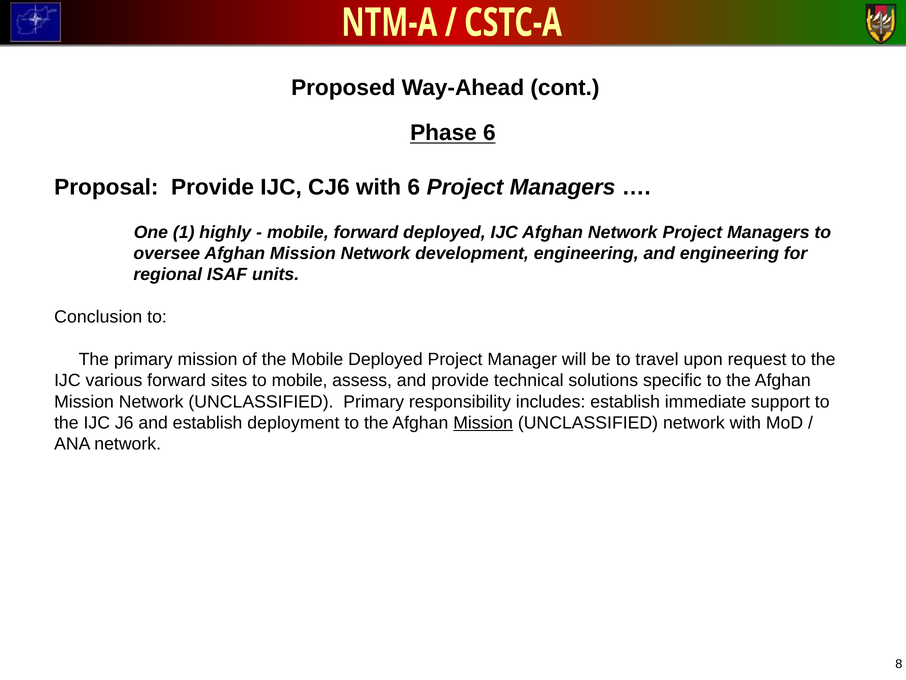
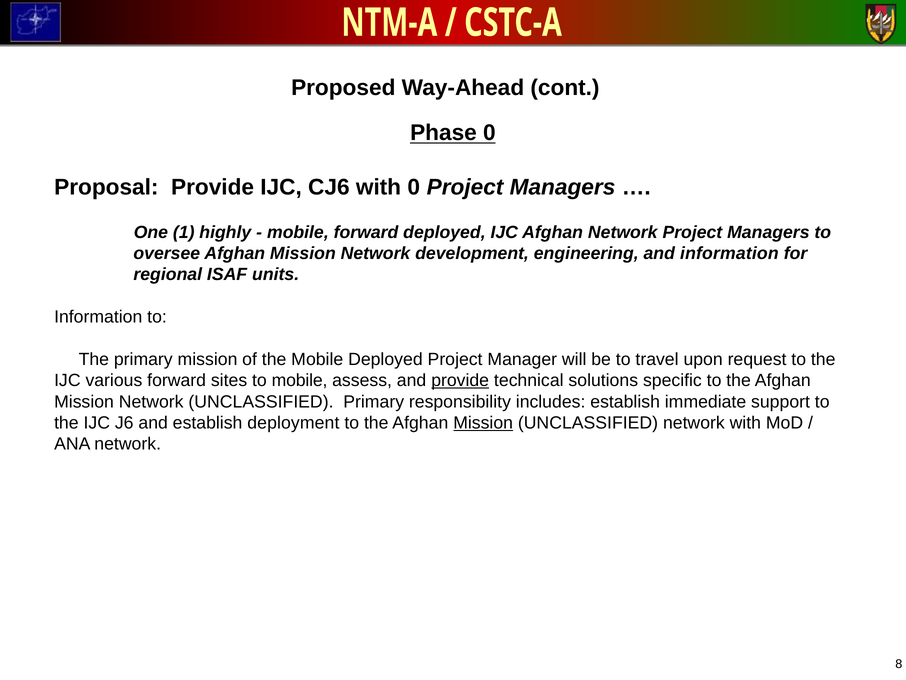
Phase 6: 6 -> 0 (489, 133)
with 6: 6 -> 0 (414, 187)
and engineering: engineering -> information (729, 253)
Conclusion: Conclusion -> Information (98, 317)
provide underline: none -> present (460, 380)
